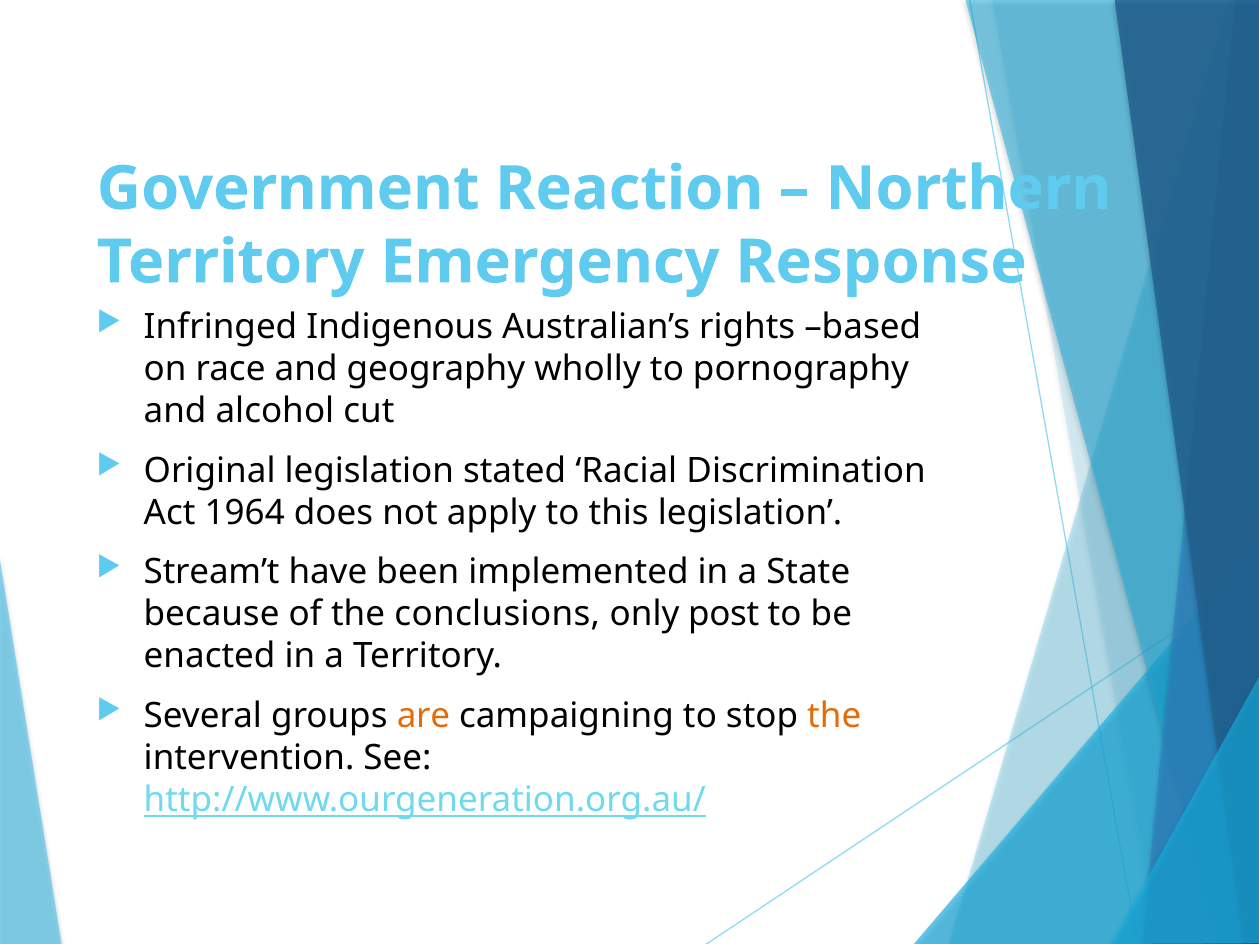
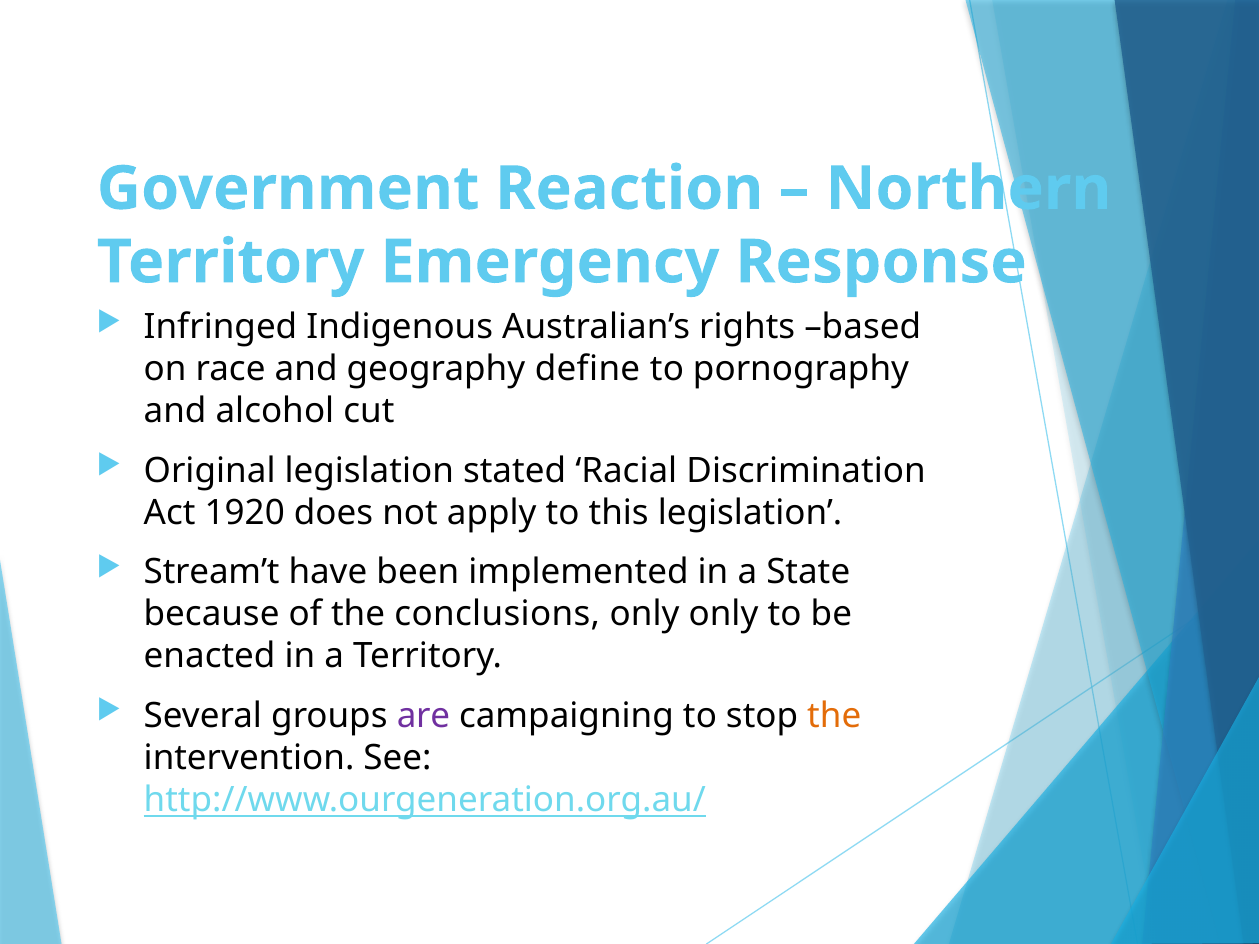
wholly: wholly -> define (587, 369)
1964: 1964 -> 1920 (245, 513)
only post: post -> only (723, 614)
are colour: orange -> purple (423, 716)
